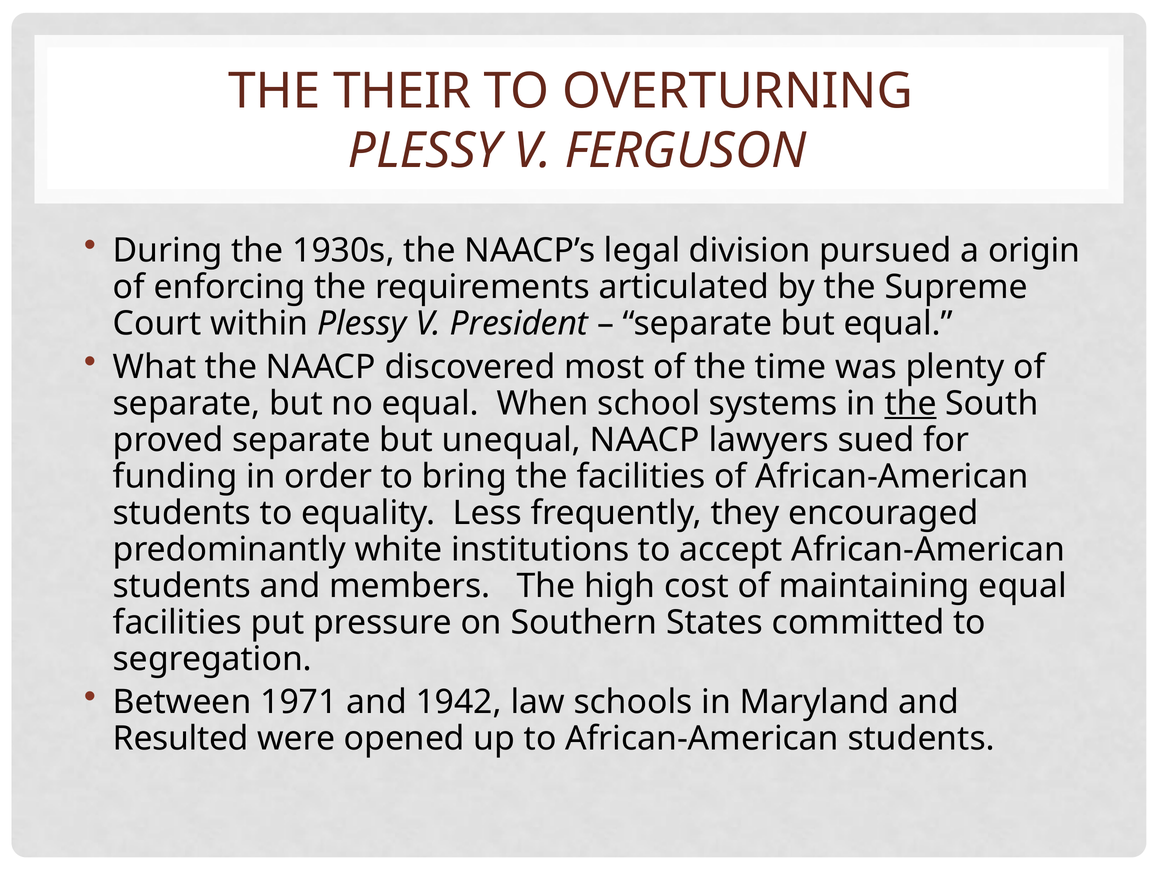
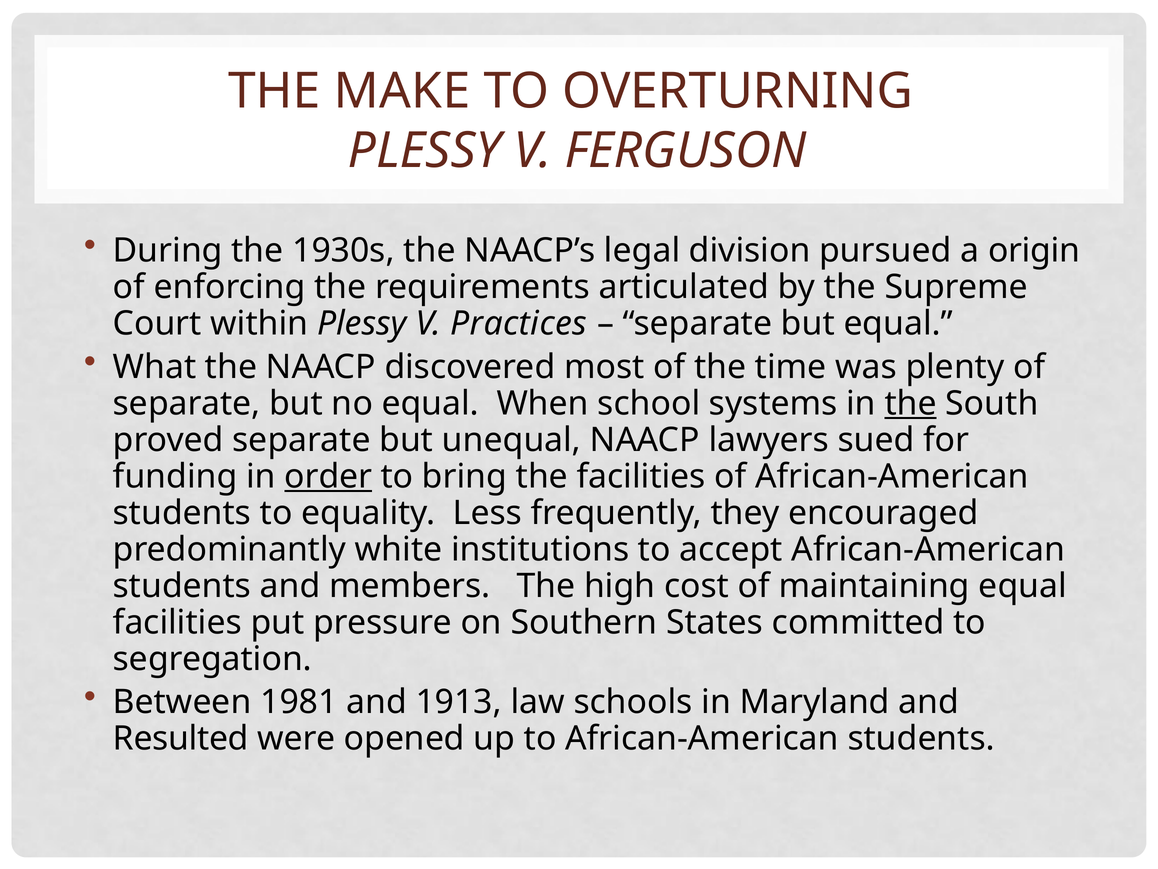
THEIR: THEIR -> MAKE (402, 91)
President: President -> Practices (519, 323)
order underline: none -> present (328, 476)
1971: 1971 -> 1981 (299, 702)
1942: 1942 -> 1913 (459, 702)
